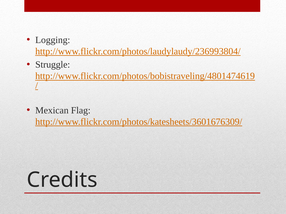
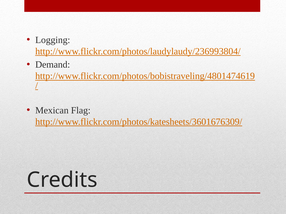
Struggle: Struggle -> Demand (53, 65)
